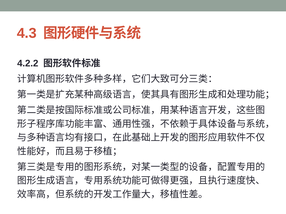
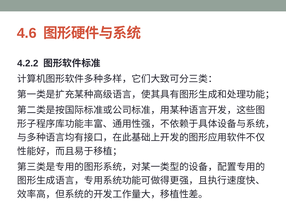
4.3: 4.3 -> 4.6 (27, 33)
